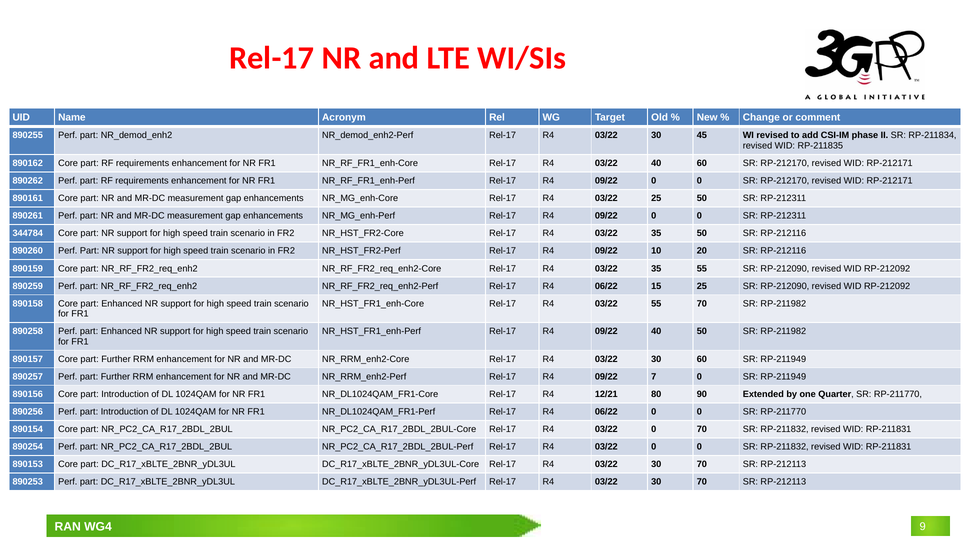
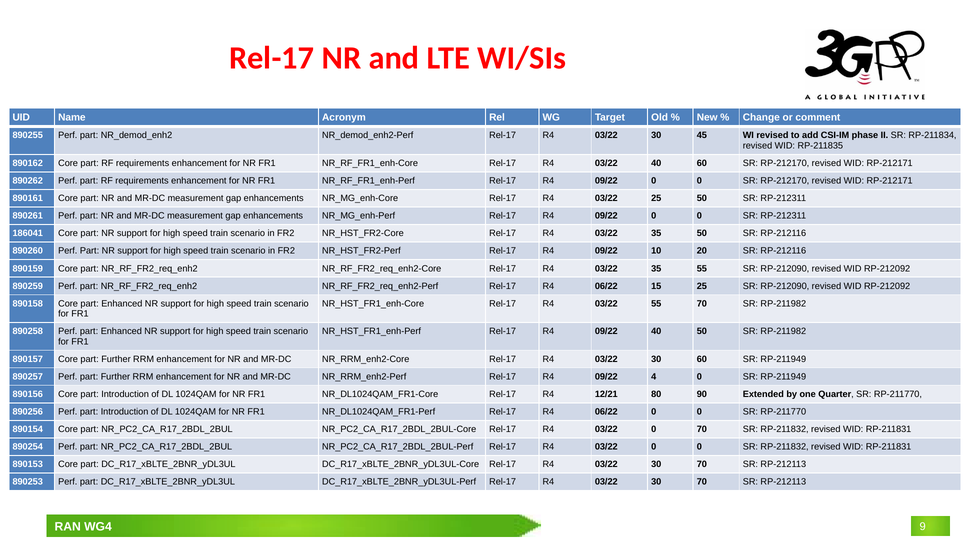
344784: 344784 -> 186041 (28, 234)
7: 7 -> 4 (654, 377)
